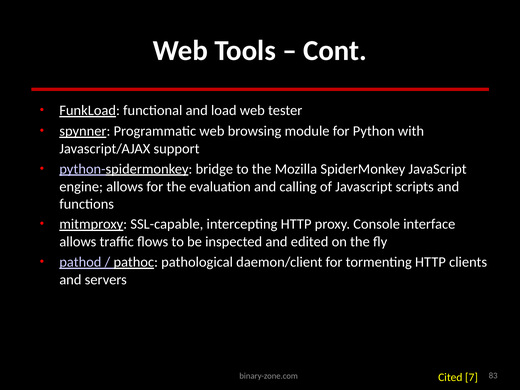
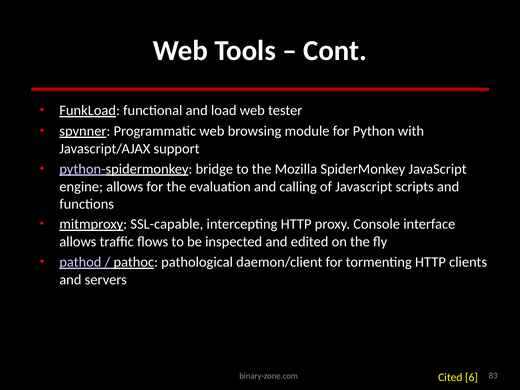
7: 7 -> 6 (471, 377)
